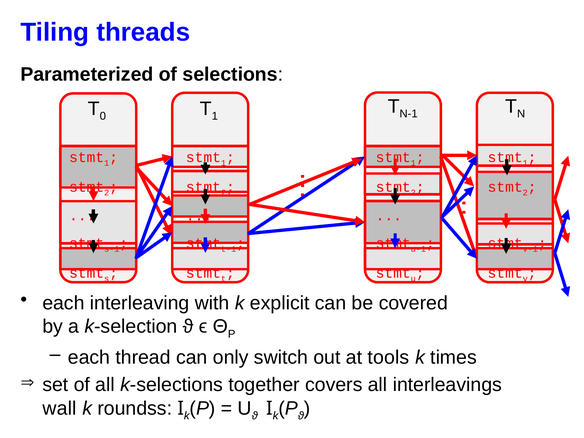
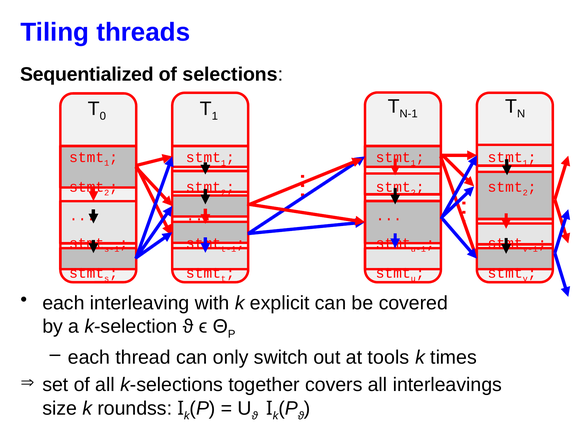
Parameterized: Parameterized -> Sequentialized (87, 74)
wall: wall -> size (60, 408)
